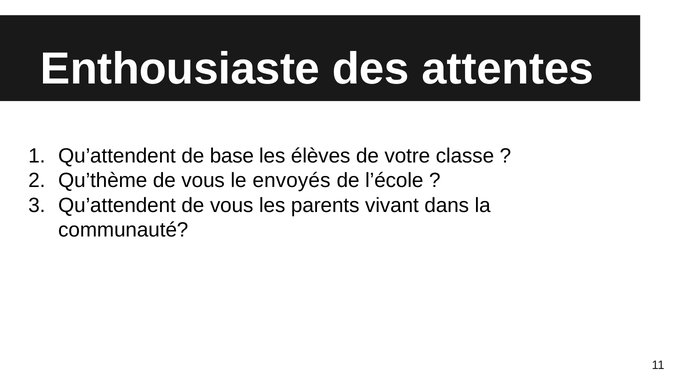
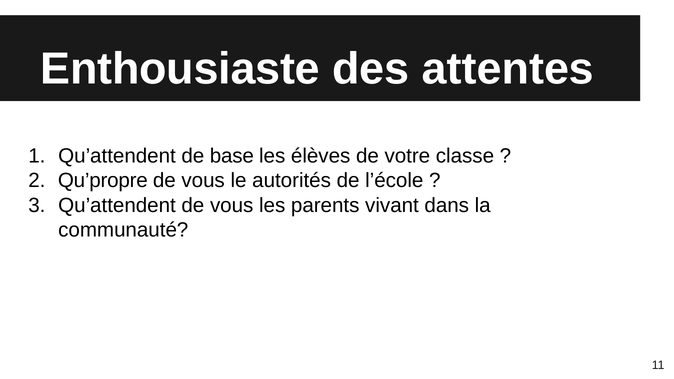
Qu’thème: Qu’thème -> Qu’propre (103, 181)
envoyés: envoyés -> autorités (292, 181)
